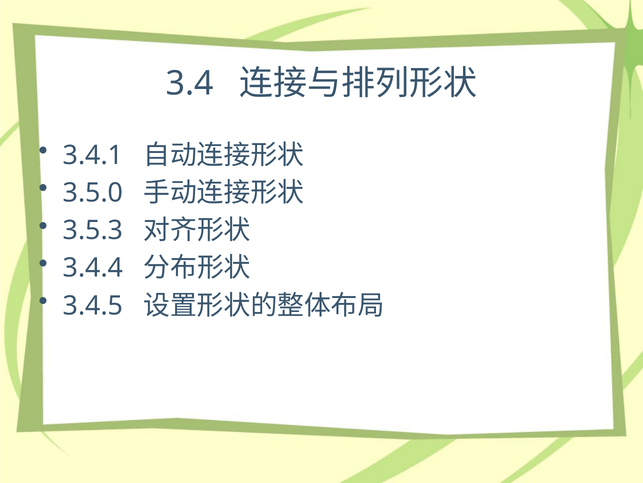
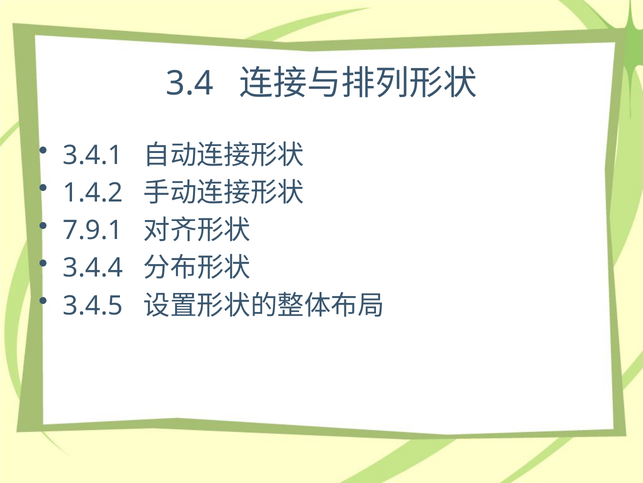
3.5.0: 3.5.0 -> 1.4.2 (93, 193)
3.5.3: 3.5.3 -> 7.9.1 (93, 230)
